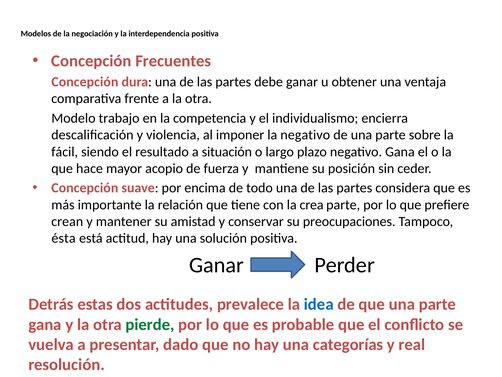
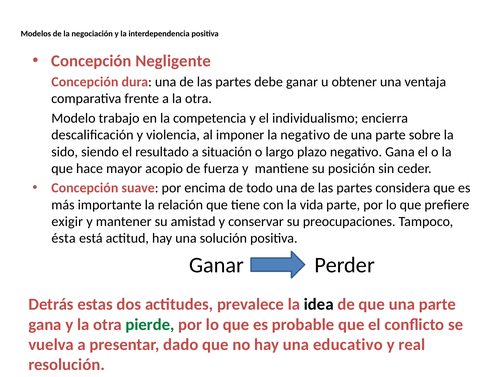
Frecuentes: Frecuentes -> Negligente (173, 61)
fácil: fácil -> sido (65, 152)
crea: crea -> vida (312, 205)
crean: crean -> exigir (67, 221)
idea colour: blue -> black (319, 304)
categorías: categorías -> educativo (348, 344)
